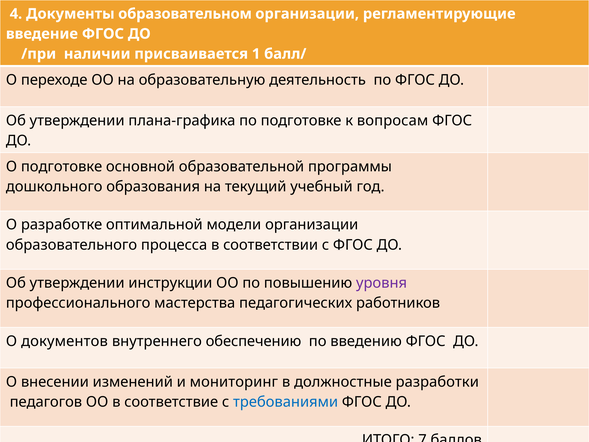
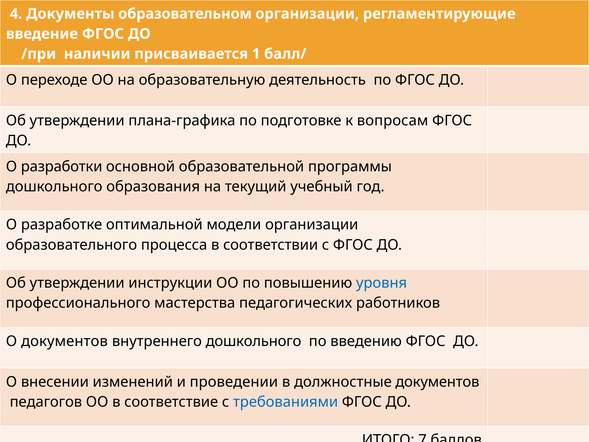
О подготовке: подготовке -> разработки (62, 167)
уровня colour: purple -> blue (382, 283)
внутреннего обеспечению: обеспечению -> дошкольного (254, 341)
и мониторинг: мониторинг -> проведении (234, 382)
должностные разработки: разработки -> документов (437, 382)
